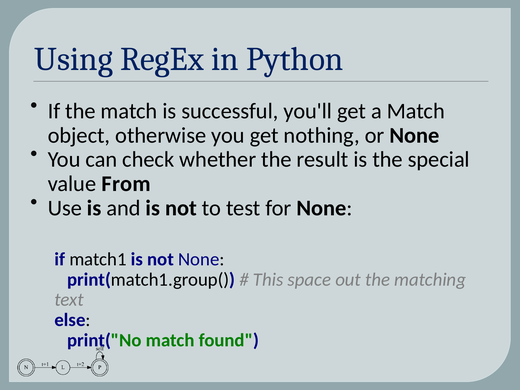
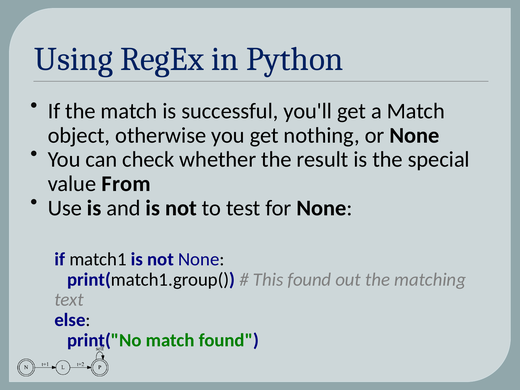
This space: space -> found (309, 279)
